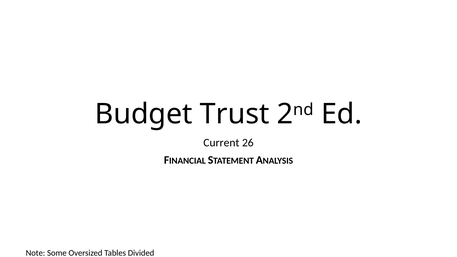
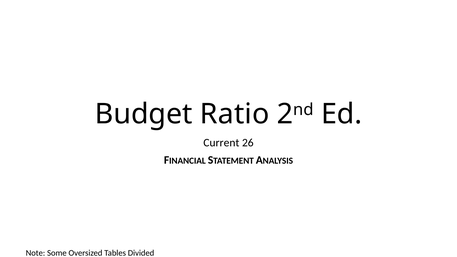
Trust: Trust -> Ratio (235, 114)
